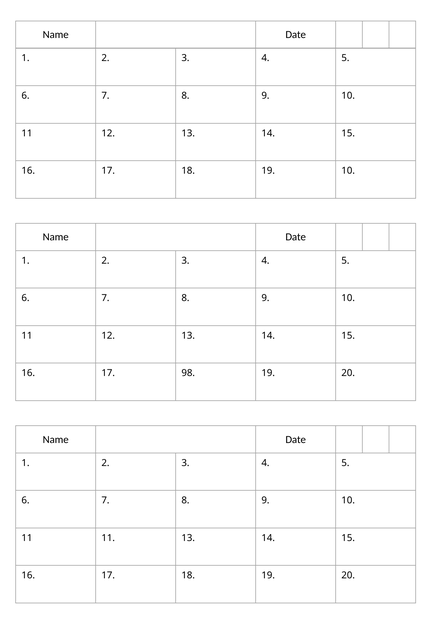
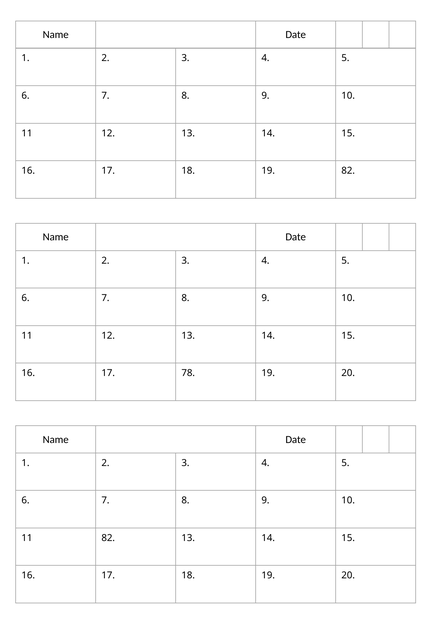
19 10: 10 -> 82 (348, 171)
98: 98 -> 78 (188, 373)
11 11: 11 -> 82 (108, 538)
